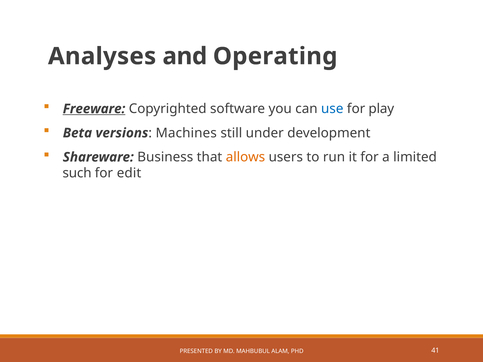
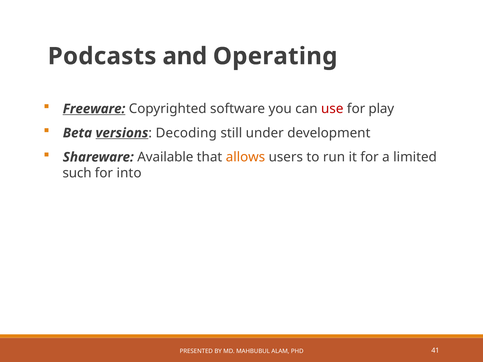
Analyses: Analyses -> Podcasts (102, 56)
use colour: blue -> red (332, 109)
versions underline: none -> present (122, 133)
Machines: Machines -> Decoding (186, 133)
Business: Business -> Available (165, 157)
edit: edit -> into (129, 173)
